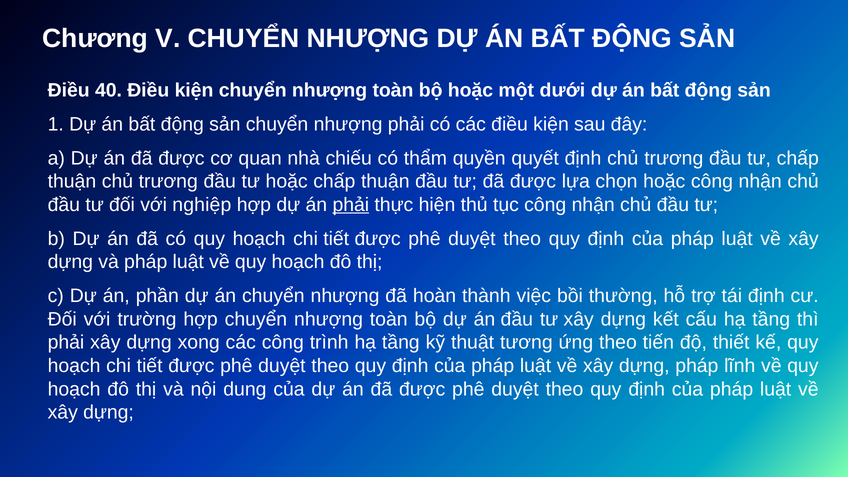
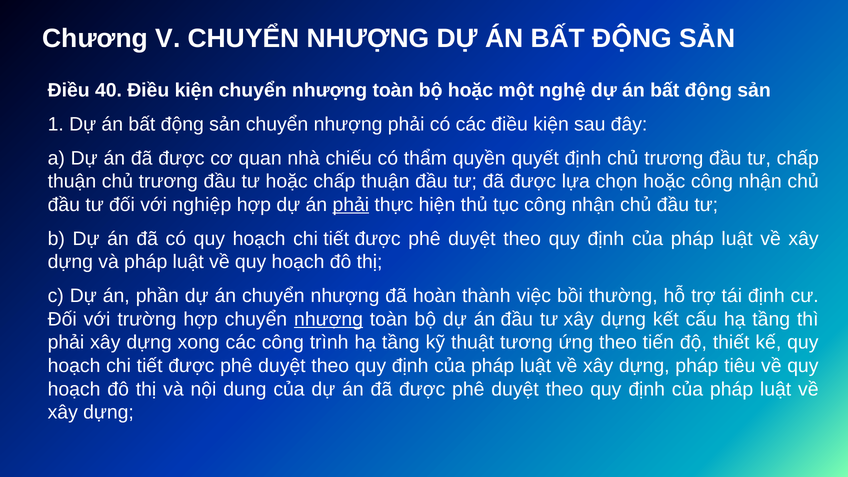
dưới: dưới -> nghệ (563, 90)
nhượng underline: none -> present (329, 319)
lĩnh: lĩnh -> tiêu (740, 366)
